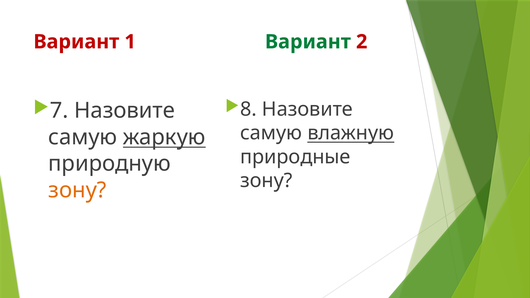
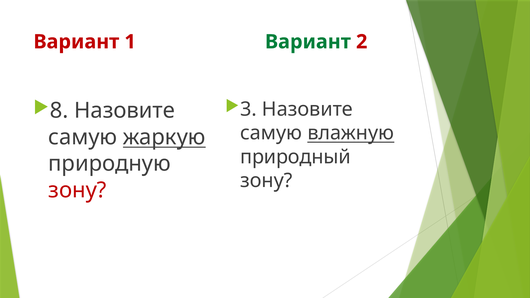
8: 8 -> 3 (248, 109)
7: 7 -> 8 (59, 111)
природные: природные -> природный (295, 157)
зону colour: orange -> red (77, 190)
